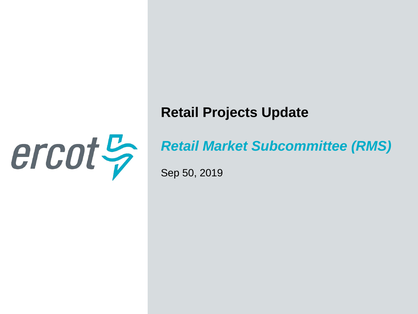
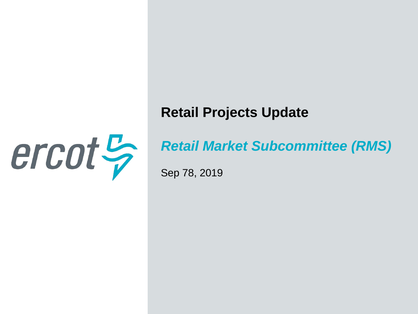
50: 50 -> 78 (190, 173)
